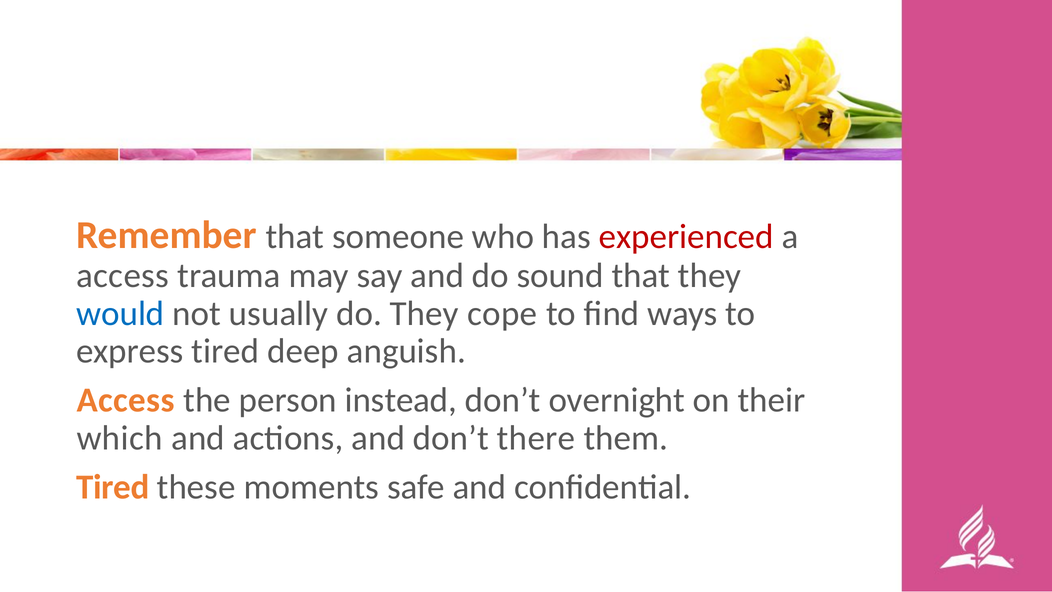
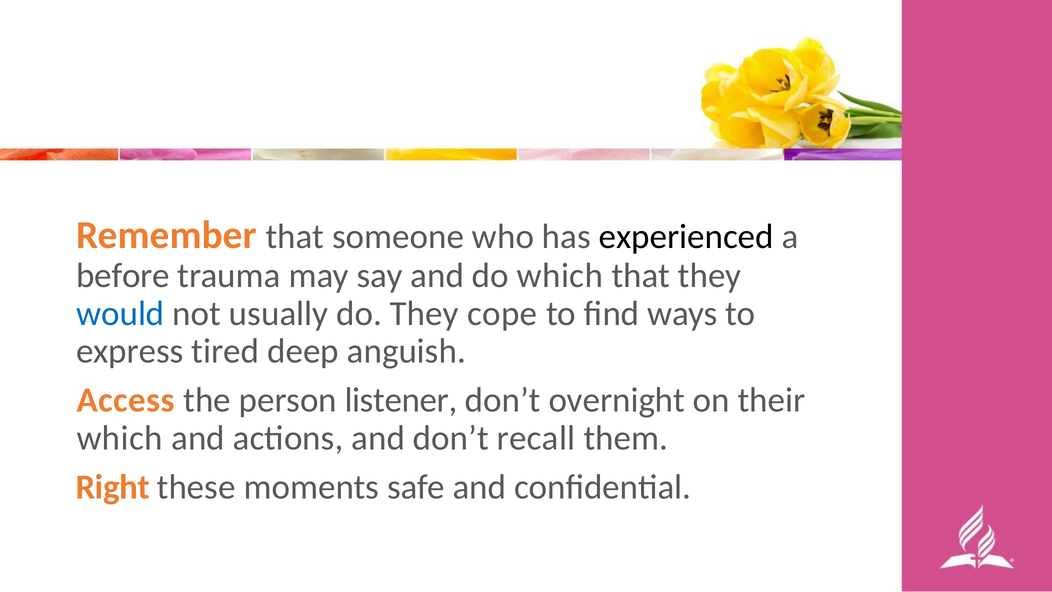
experienced colour: red -> black (686, 237)
access: access -> before (123, 275)
do sound: sound -> which (560, 275)
instead: instead -> listener (401, 400)
there: there -> recall (536, 438)
Tired: Tired -> Right (113, 487)
